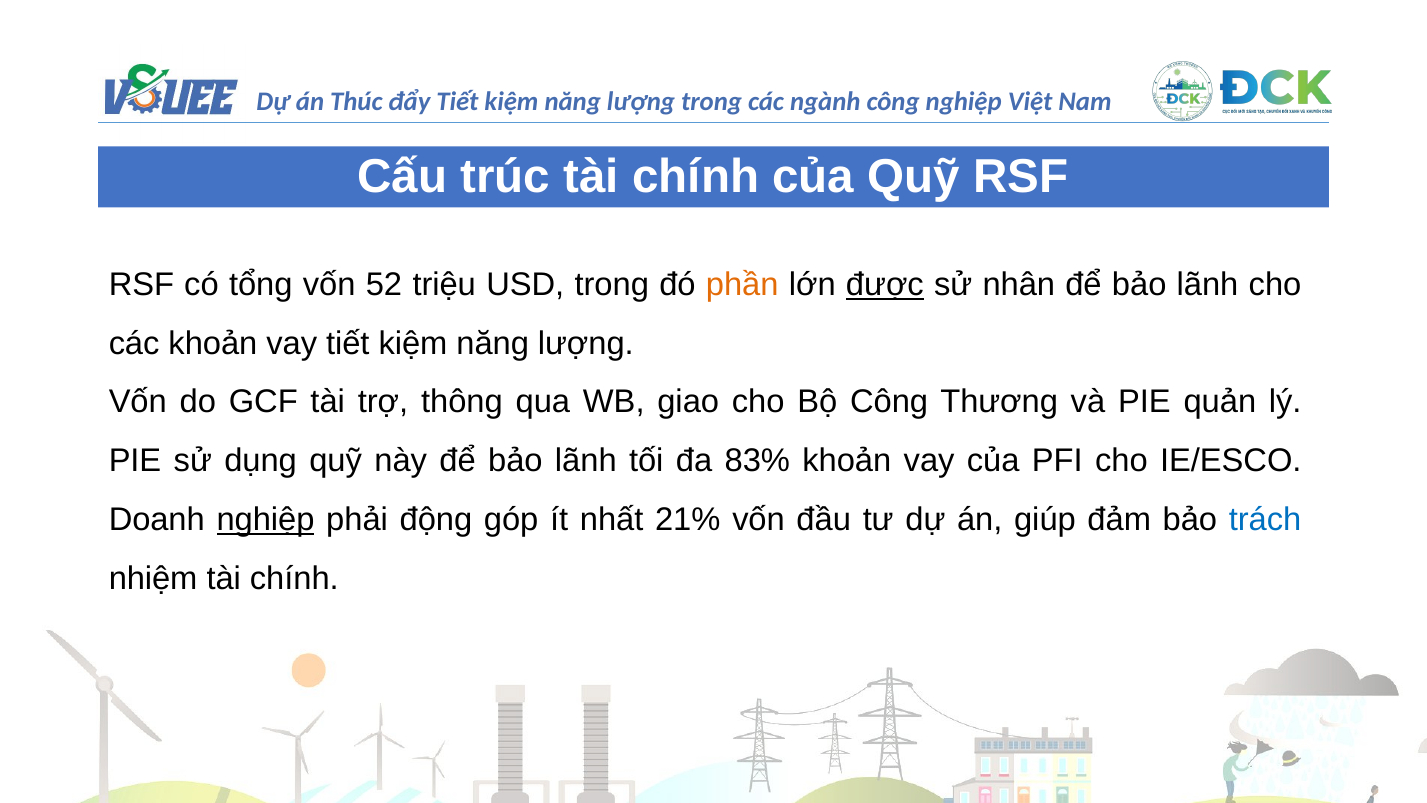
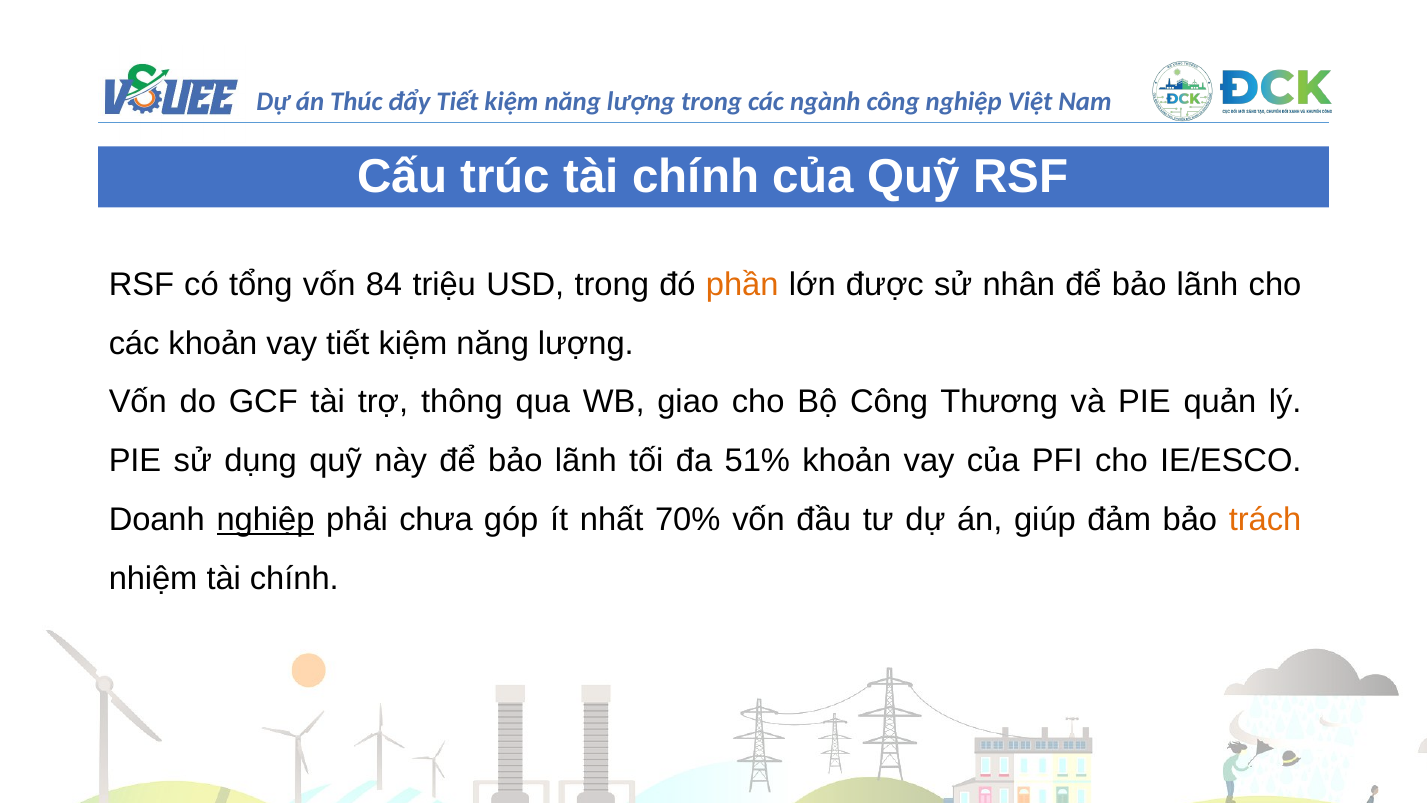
52: 52 -> 84 (384, 284)
được underline: present -> none (885, 284)
83%: 83% -> 51% (757, 461)
động: động -> chưa (436, 520)
21%: 21% -> 70% (688, 520)
trách colour: blue -> orange (1265, 520)
